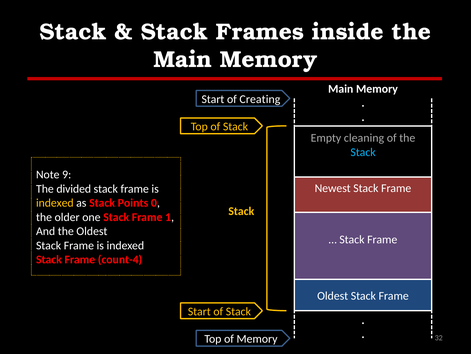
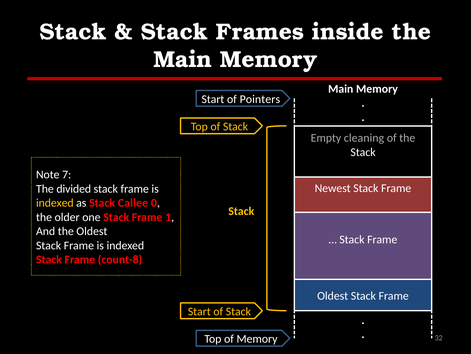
Creating: Creating -> Pointers (260, 99)
Stack colour: light blue -> white (363, 152)
9: 9 -> 7 (67, 174)
Points: Points -> Callee (133, 203)
count-4: count-4 -> count-8 (120, 259)
